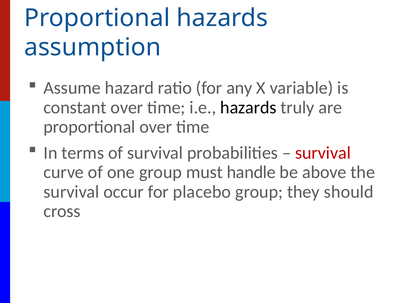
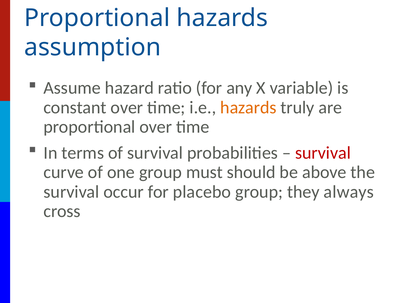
hazards colour: black -> orange (248, 108)
handle: handle -> should (251, 173)
should: should -> always (349, 192)
